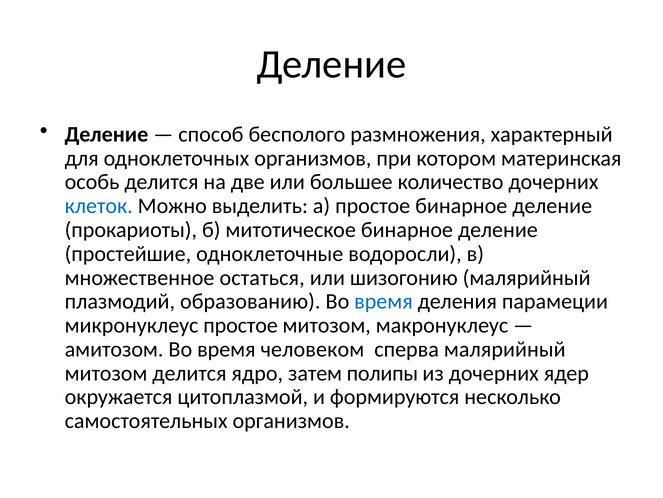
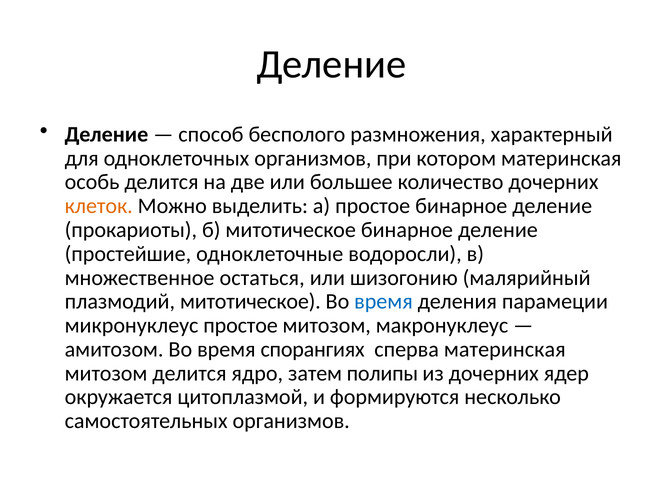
клеток colour: blue -> orange (99, 206)
плазмодий образованию: образованию -> митотическое (250, 301)
человеком: человеком -> спорангиях (313, 349)
сперва малярийный: малярийный -> материнская (505, 349)
